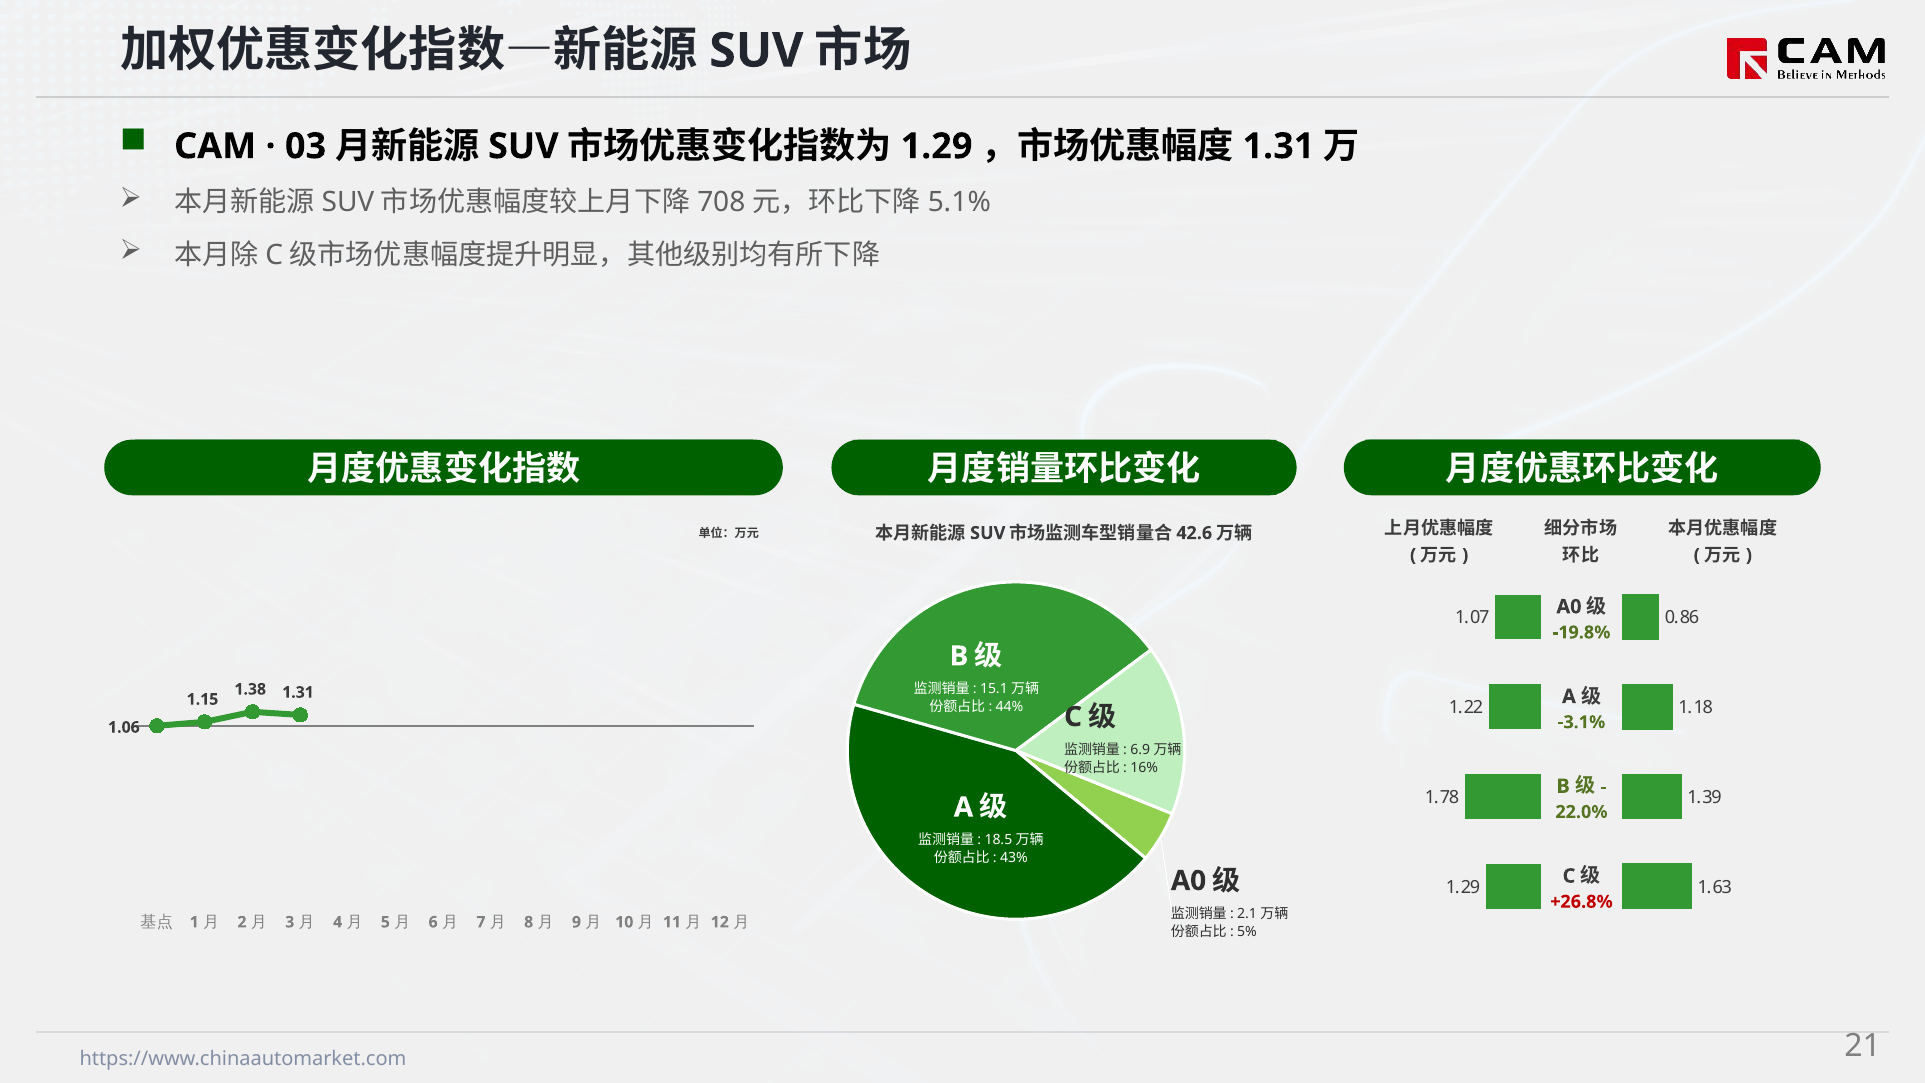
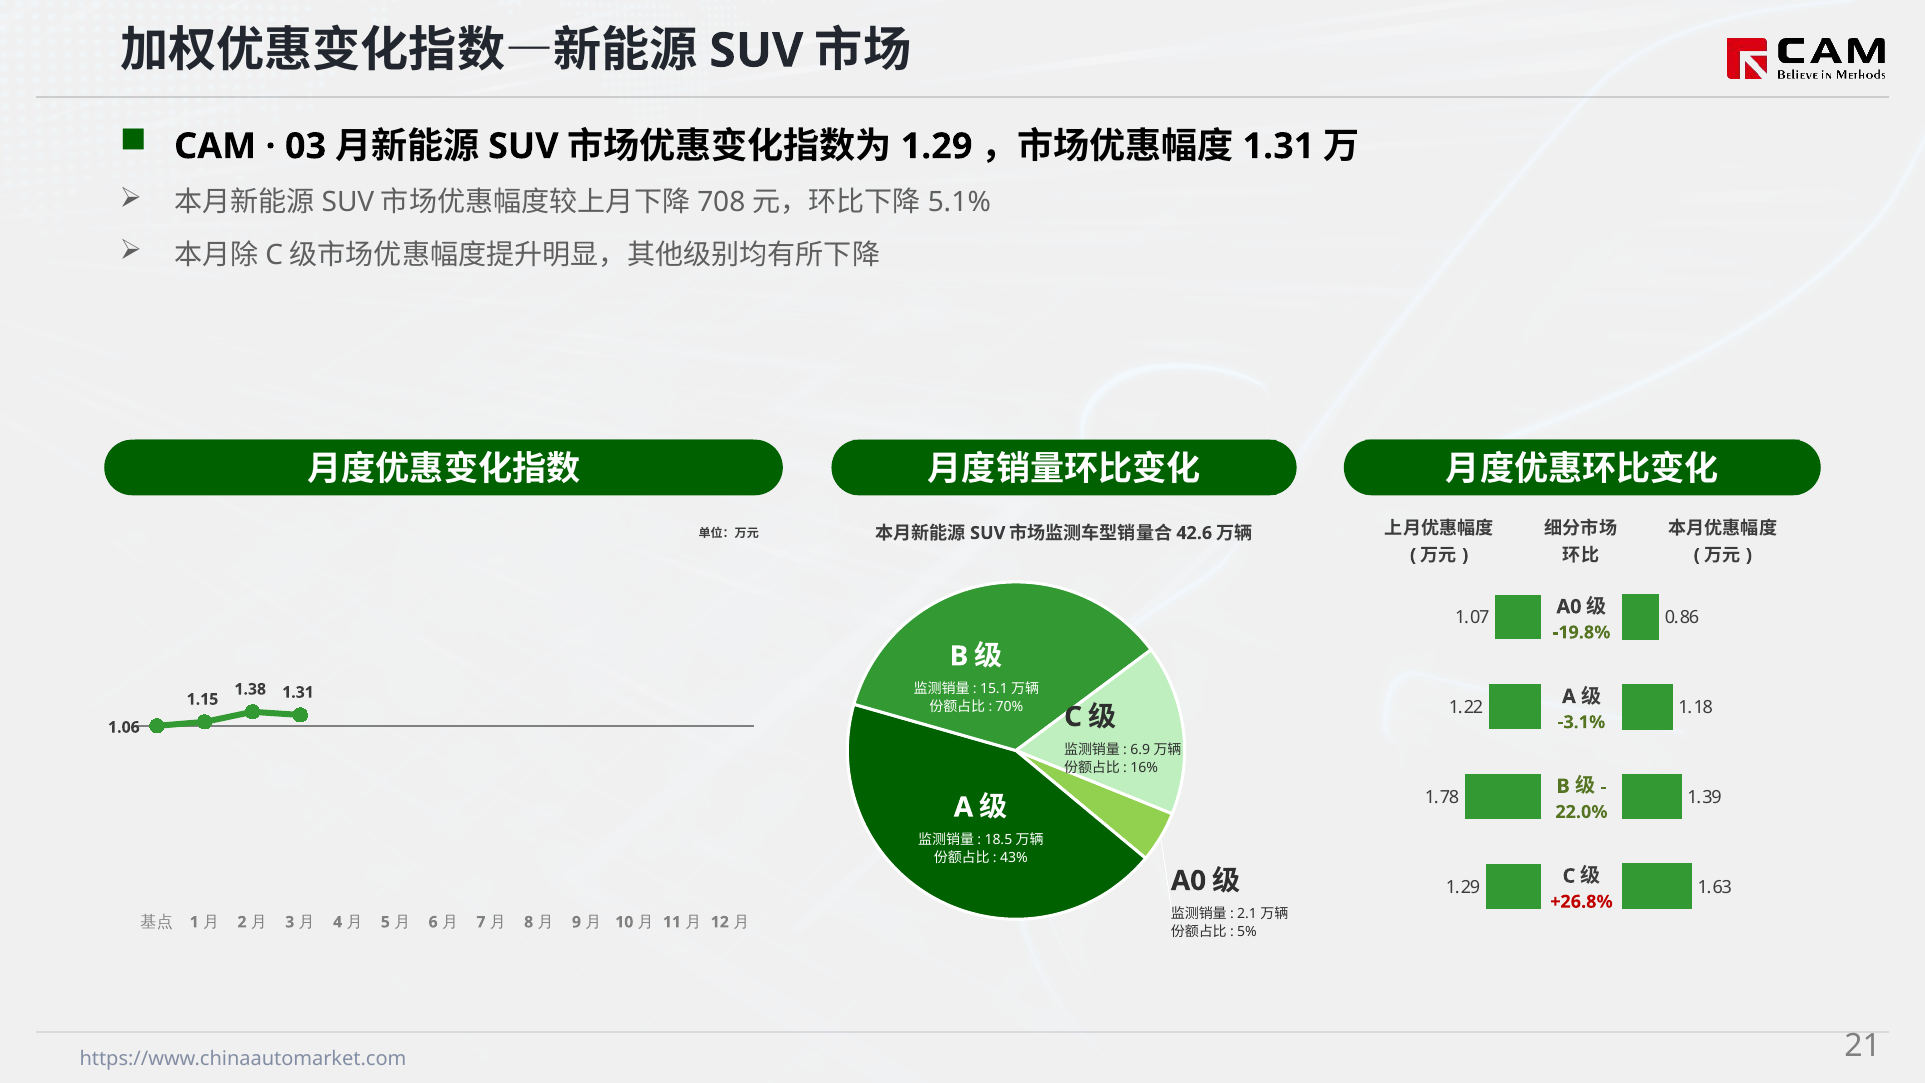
44%: 44% -> 70% (1010, 707)
